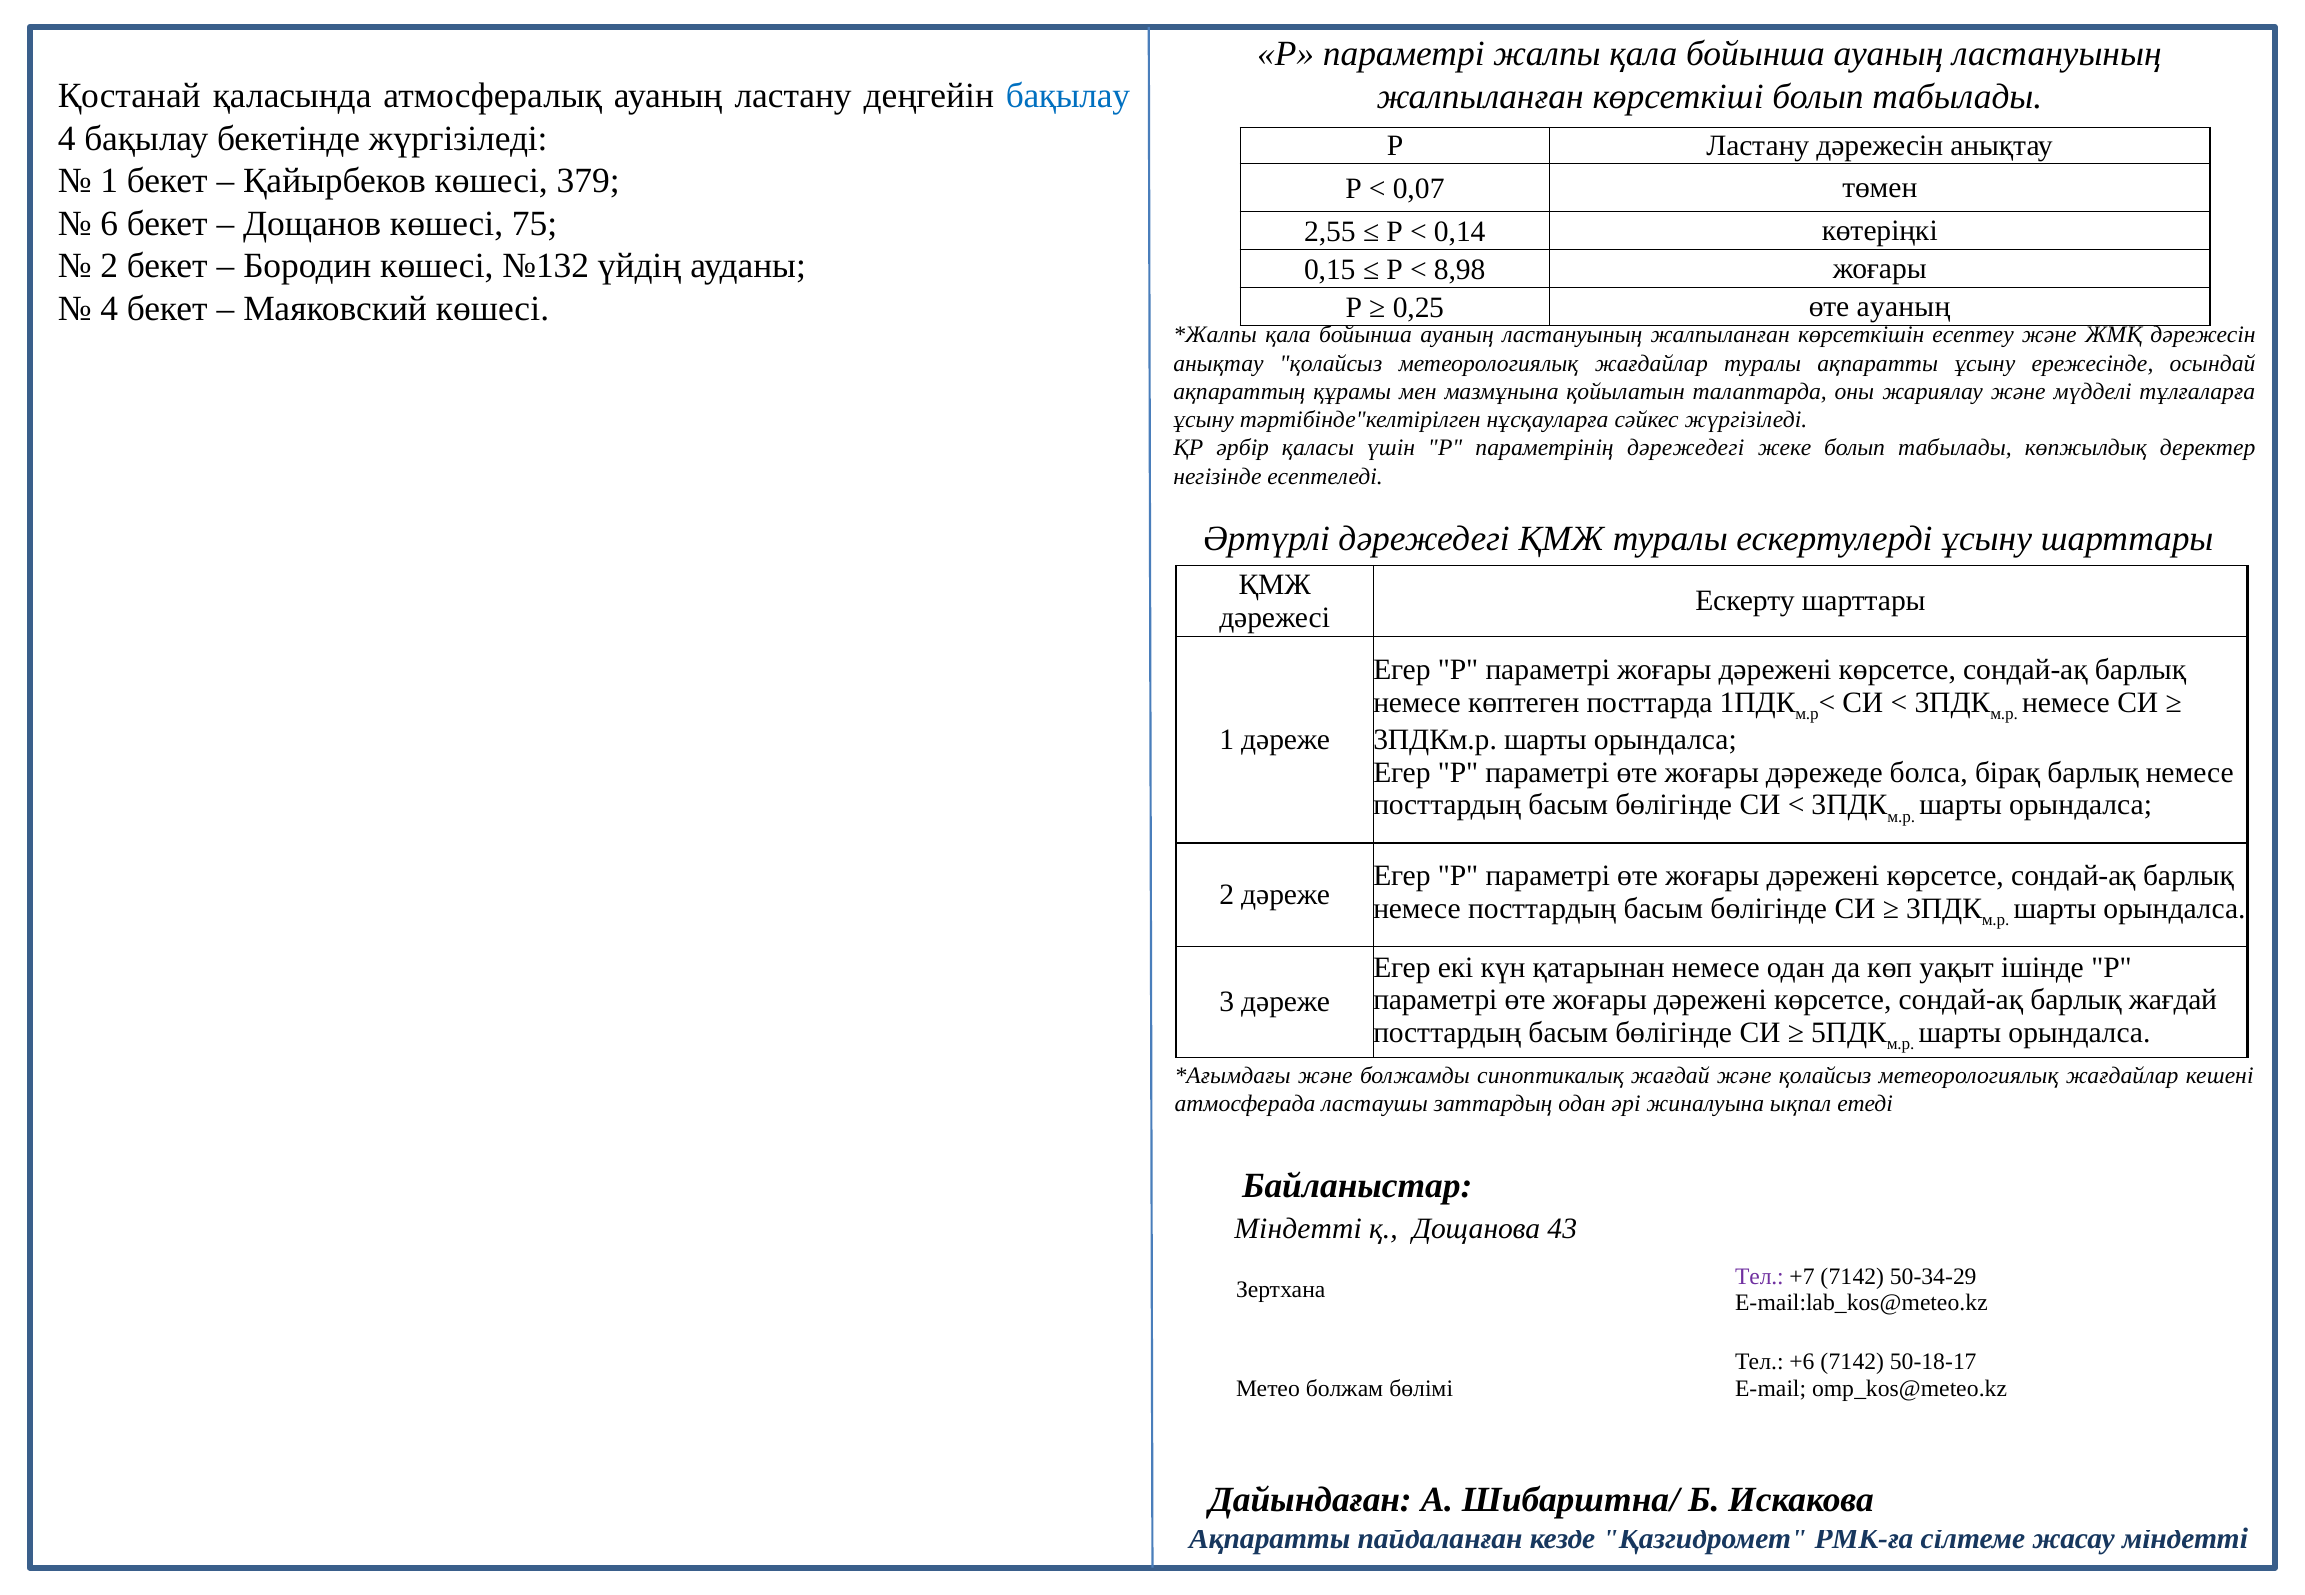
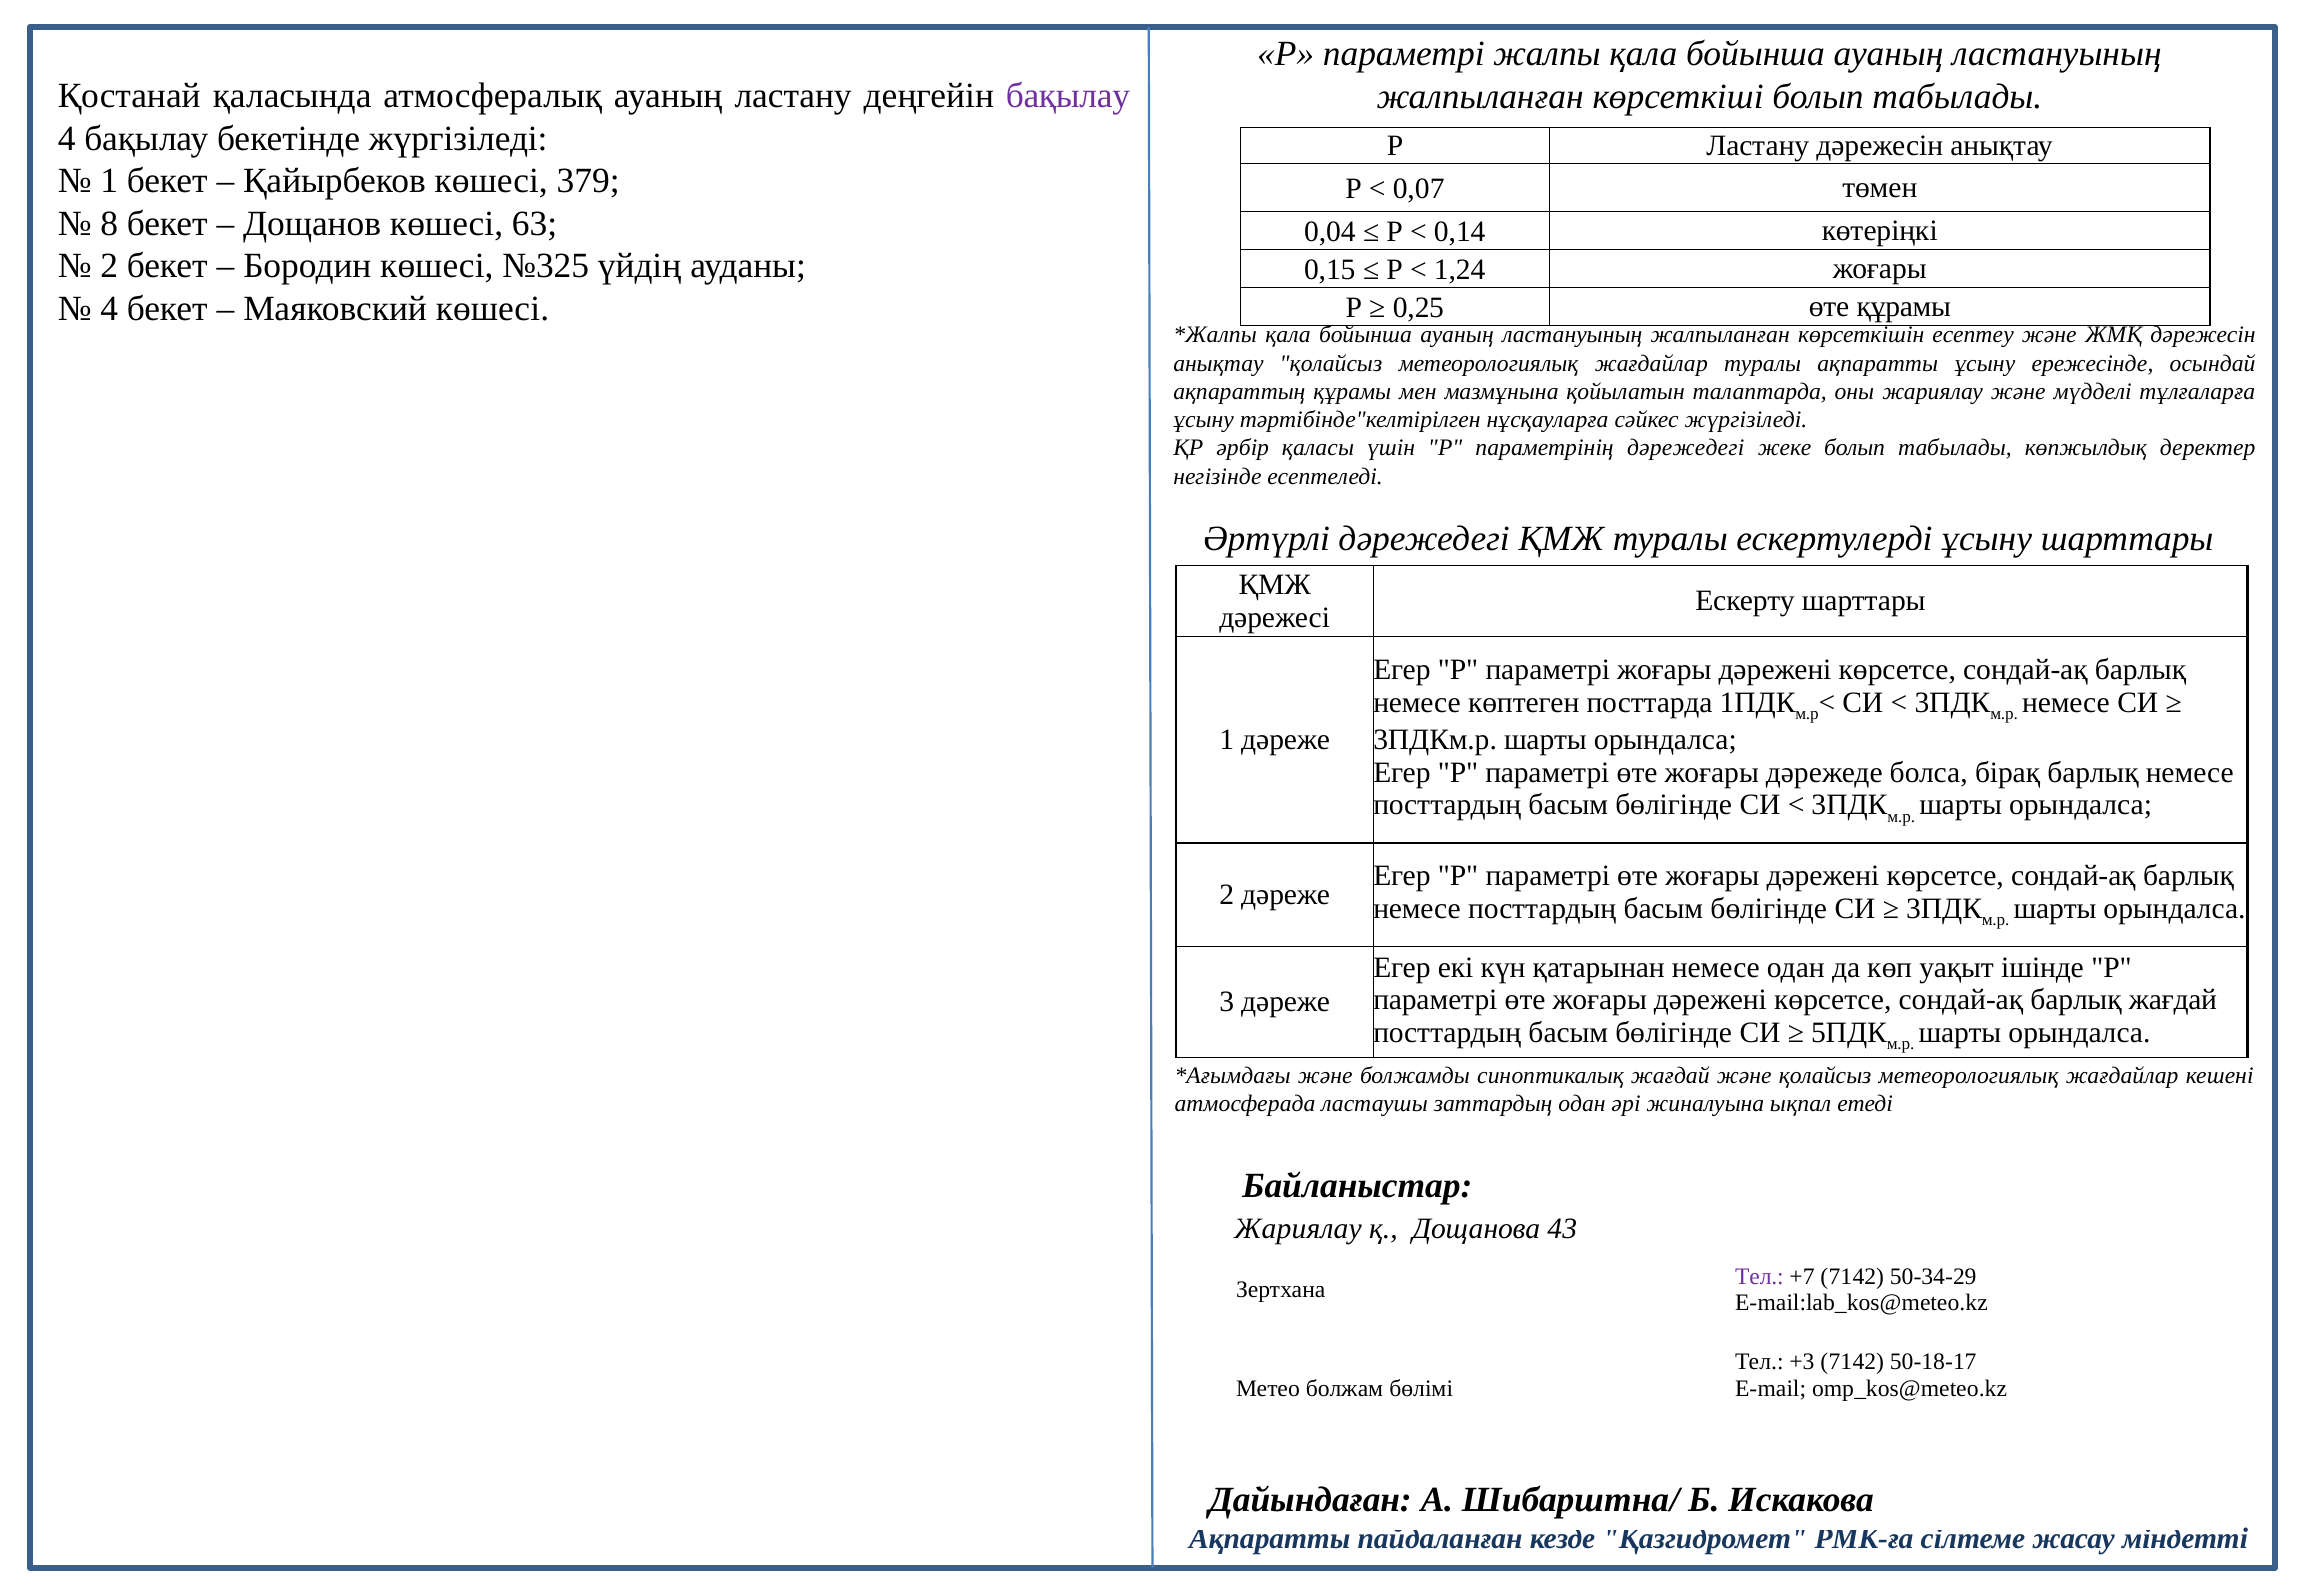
бақылау colour: blue -> purple (1068, 96)
6: 6 -> 8 (109, 224)
75: 75 -> 63 (535, 224)
2,55: 2,55 -> 0,04 (1330, 232)
№132: №132 -> №325 (546, 266)
8,98: 8,98 -> 1,24 (1460, 270)
өте ауаның: ауаның -> құрамы (1904, 307)
Міндетті: Міндетті -> Жариялау (1298, 1229)
+6: +6 -> +3 (1802, 1363)
